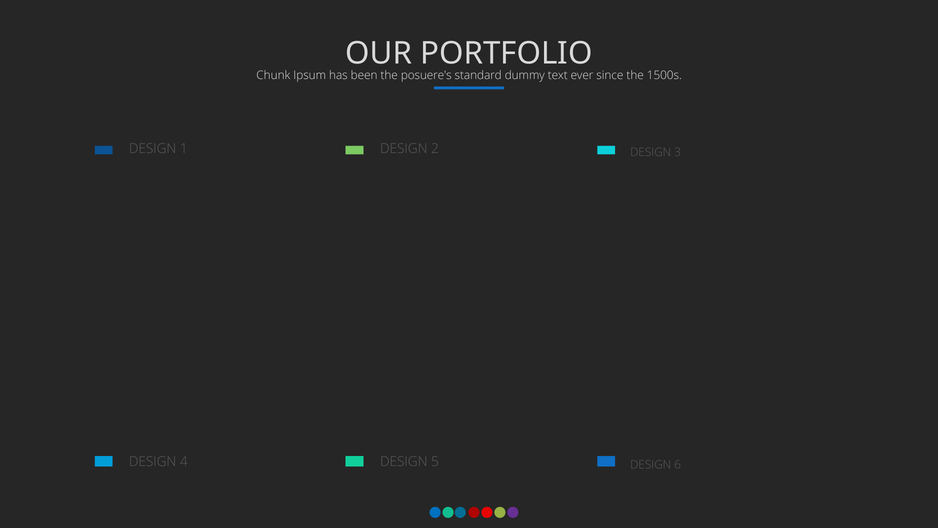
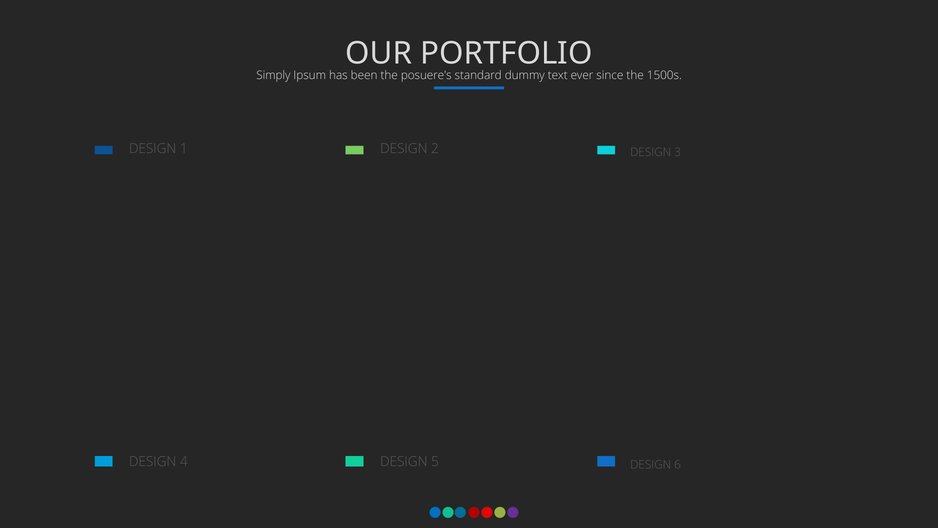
Chunk: Chunk -> Simply (273, 75)
